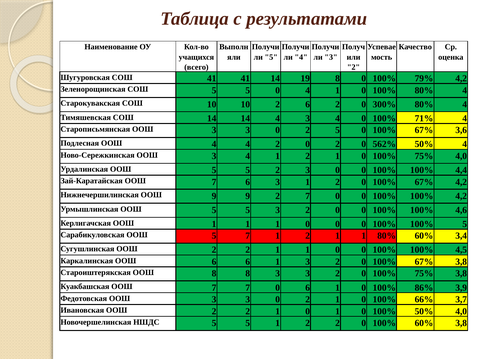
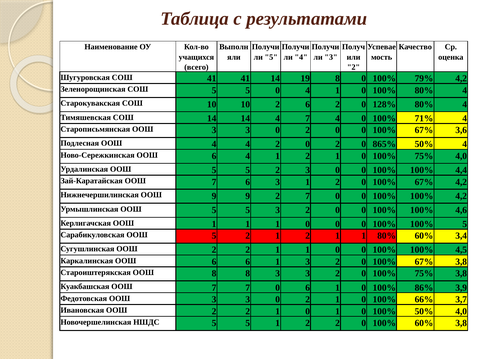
300%: 300% -> 128% (384, 104)
4 3: 3 -> 7 (308, 118)
3 0 2 5: 5 -> 0 (338, 130)
562%: 562% -> 865% (384, 144)
Ново-Сережкинская ООШ 3: 3 -> 6 (214, 156)
ООШ 5 7: 7 -> 2 (248, 236)
